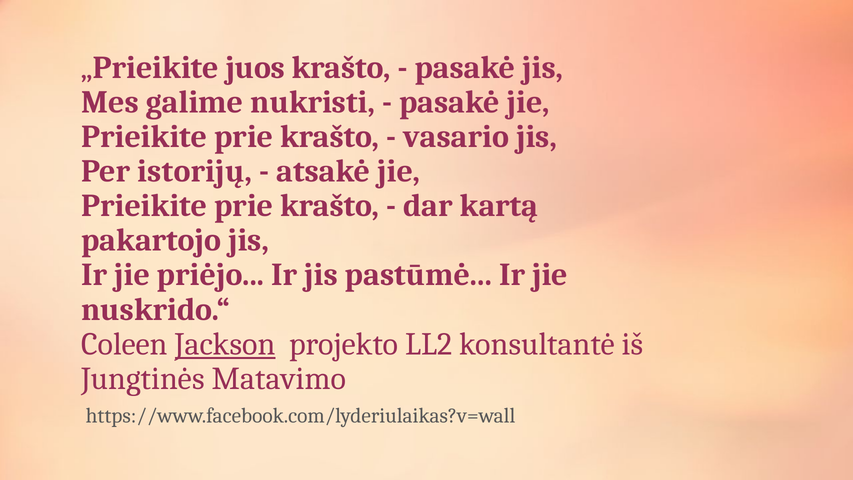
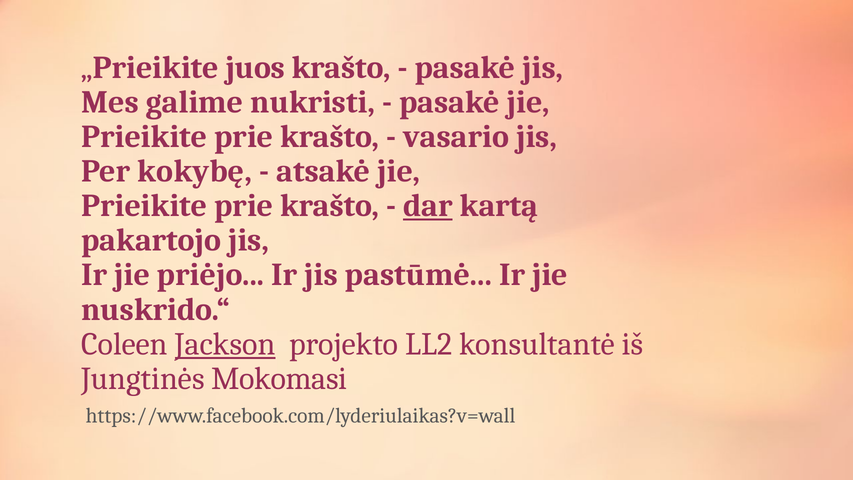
istorijų: istorijų -> kokybę (195, 171)
dar underline: none -> present (428, 206)
Matavimo: Matavimo -> Mokomasi (279, 378)
